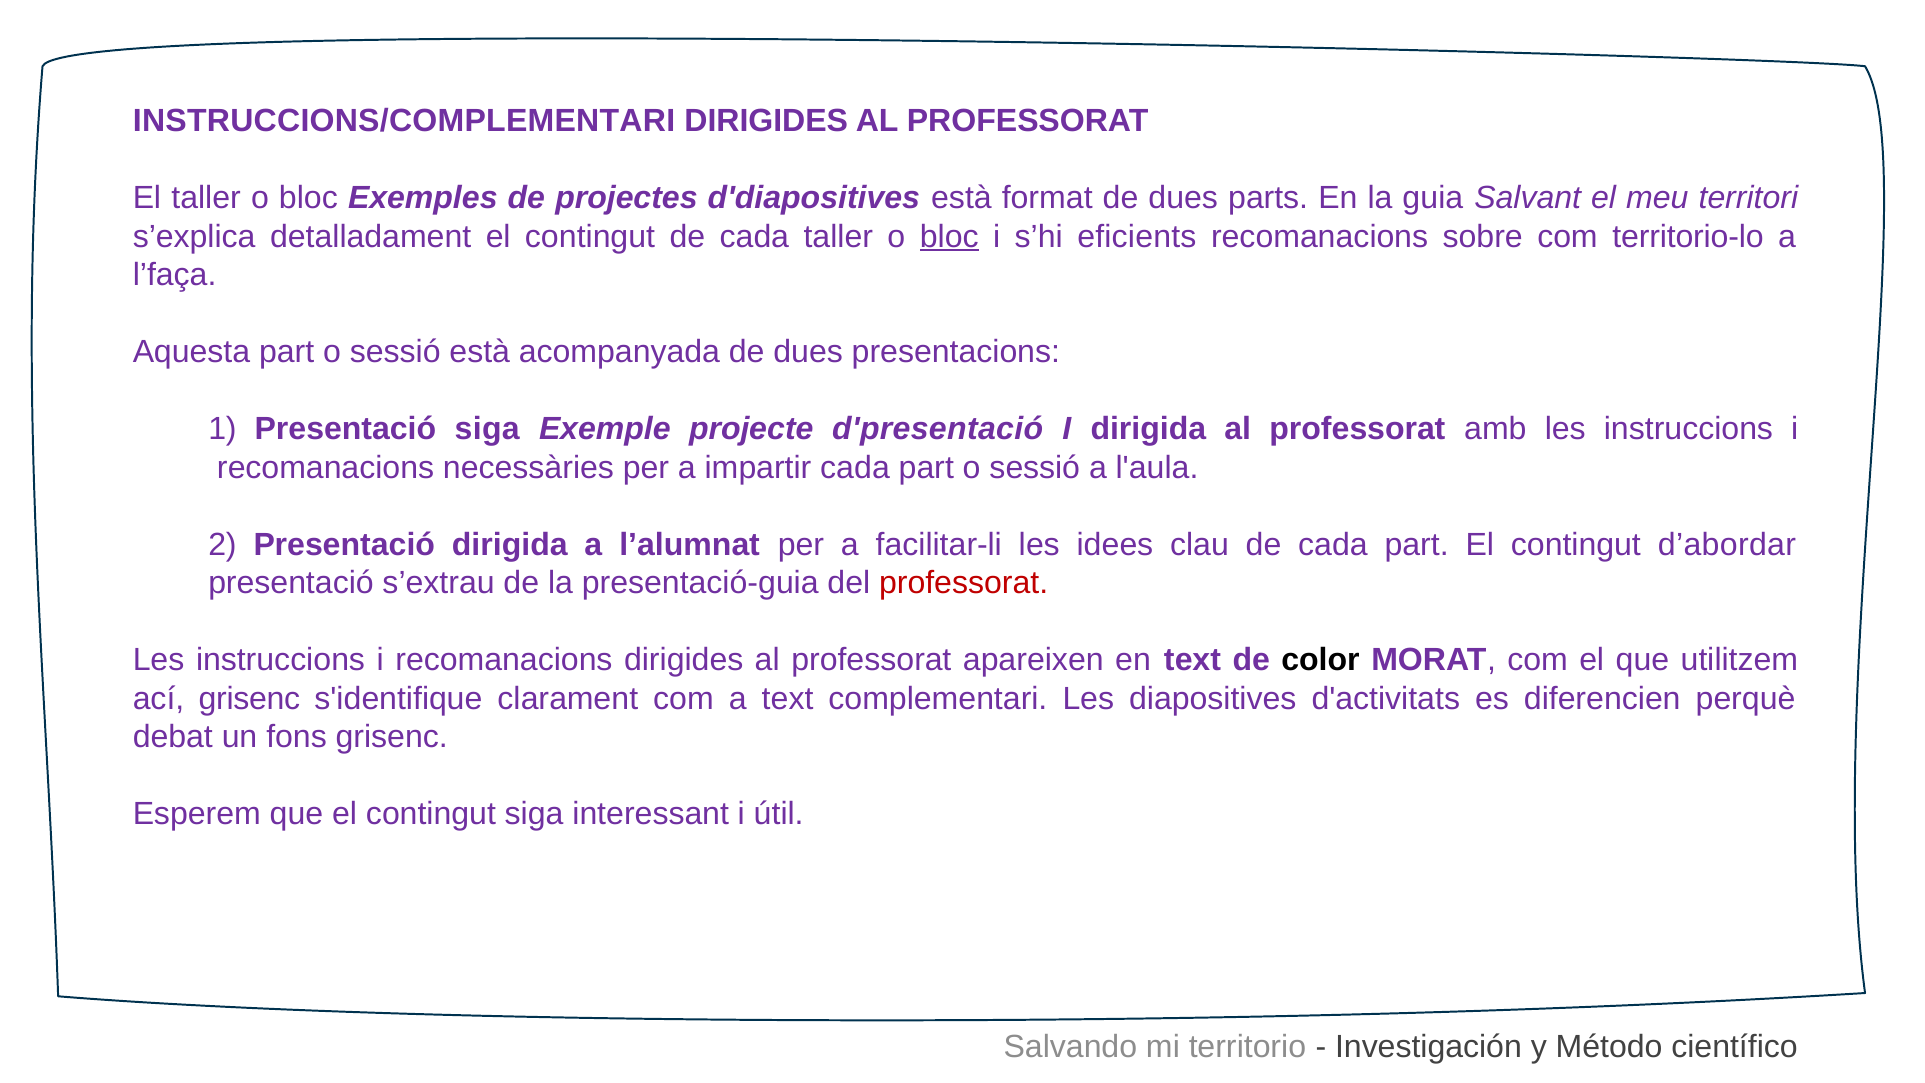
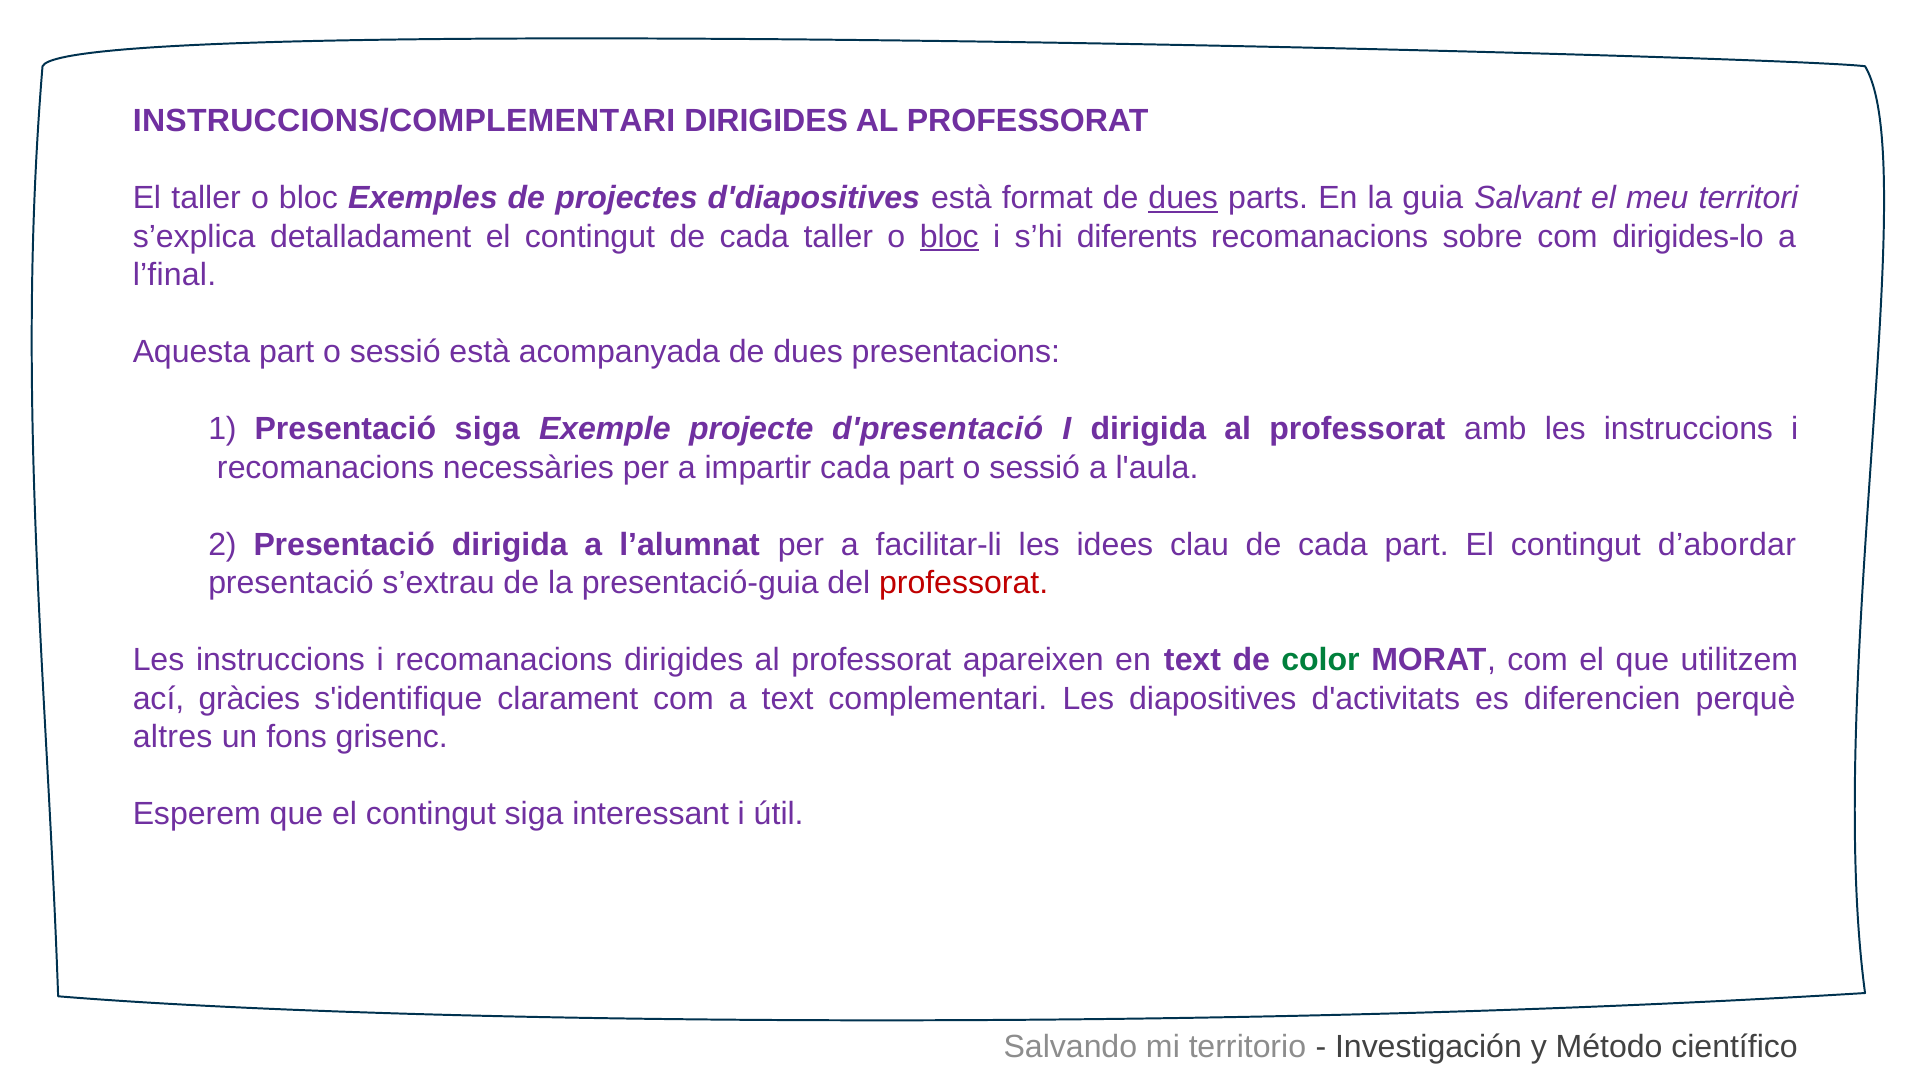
dues underline: none -> present (1183, 198)
eficients: eficients -> diferents (1137, 237)
territorio-lo: territorio-lo -> dirigides-lo (1688, 237)
l’faça: l’faça -> l’final (175, 275)
color colour: black -> green (1321, 660)
ací grisenc: grisenc -> gràcies (249, 699)
debat: debat -> altres (173, 737)
